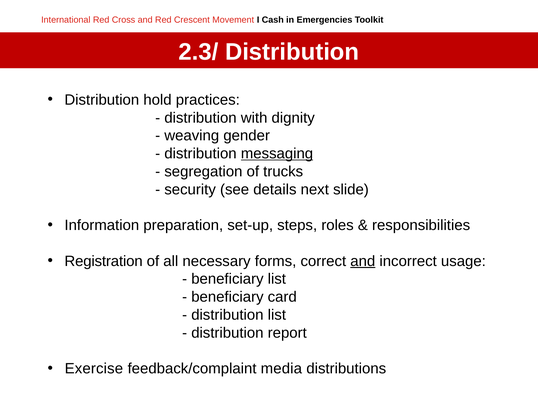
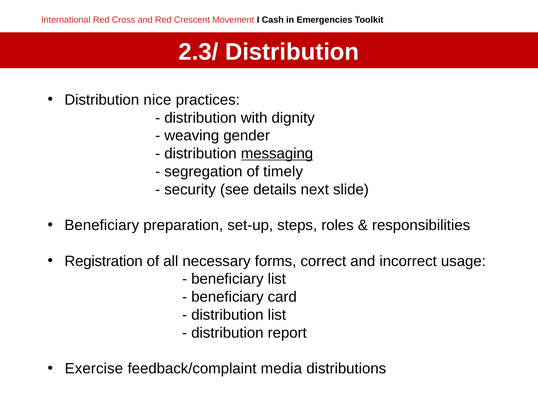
hold: hold -> nice (157, 100)
trucks: trucks -> timely (283, 172)
Information: Information -> Beneficiary (102, 226)
and underline: present -> none (363, 261)
